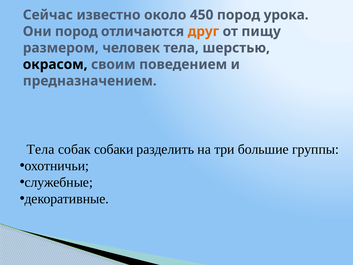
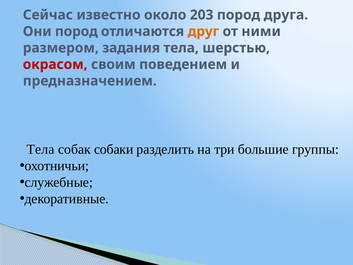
450: 450 -> 203 (202, 15)
урока: урока -> друга (286, 15)
пищу: пищу -> ними (261, 31)
человек: человек -> задания (131, 48)
окрасом colour: black -> red (55, 64)
